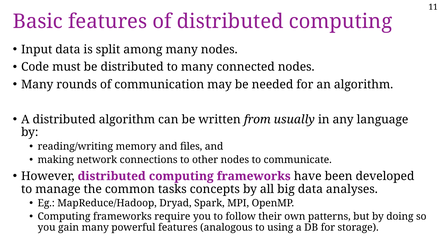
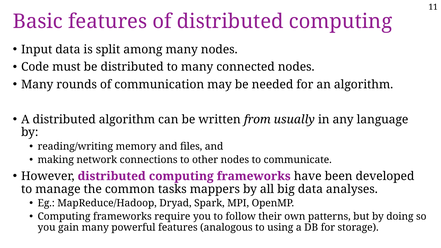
concepts: concepts -> mappers (215, 189)
